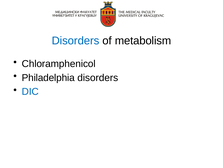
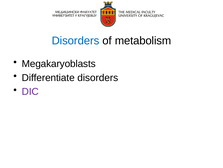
Chloramphenicol: Chloramphenicol -> Megakaryoblasts (59, 64)
Philadelphia: Philadelphia -> Differentiate (48, 77)
DIC colour: blue -> purple (30, 91)
